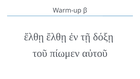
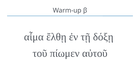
ἔλθῃ: ἔλθῃ -> αἷμα (34, 37)
